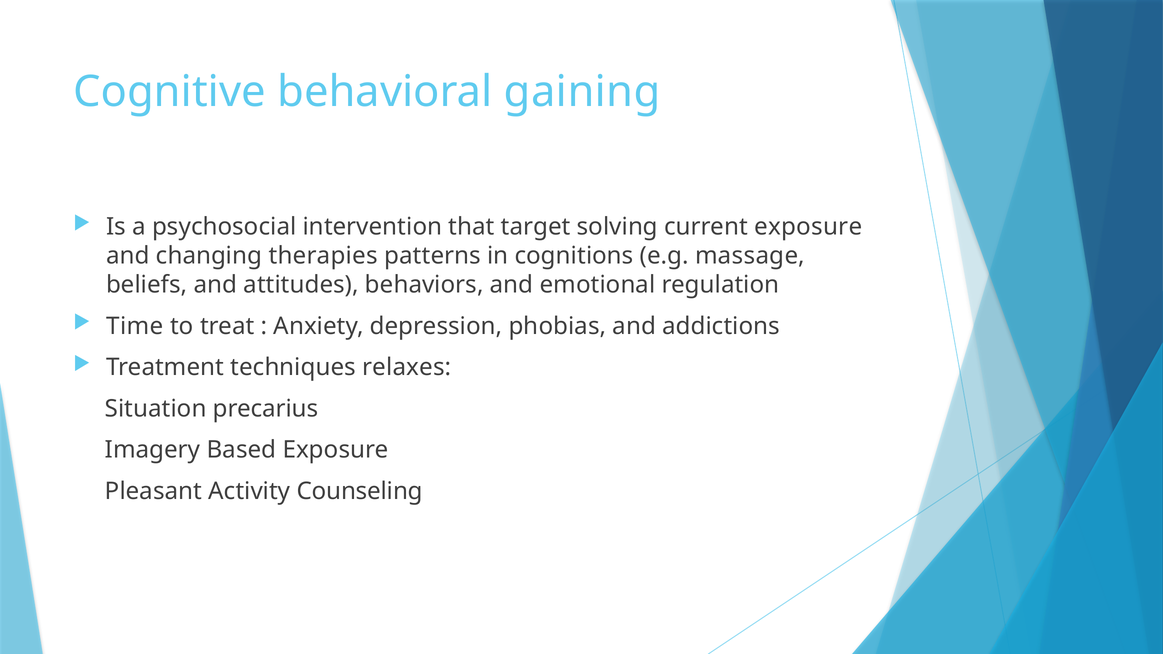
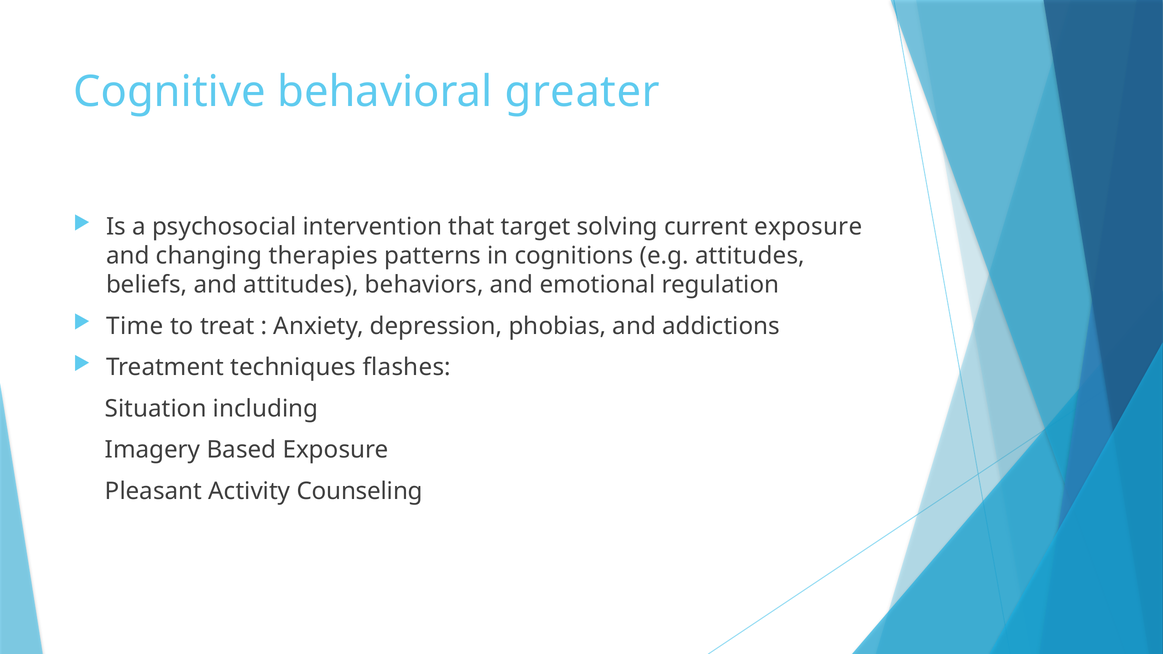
gaining: gaining -> greater (582, 92)
e.g massage: massage -> attitudes (750, 256)
relaxes: relaxes -> flashes (407, 367)
precarius: precarius -> including (265, 409)
